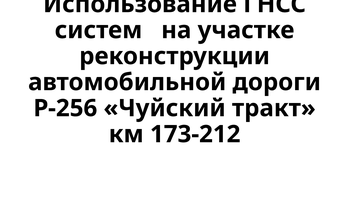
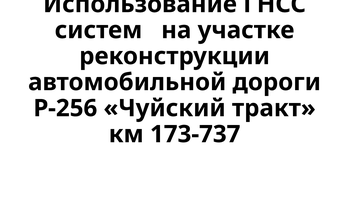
173-212: 173-212 -> 173-737 (195, 135)
